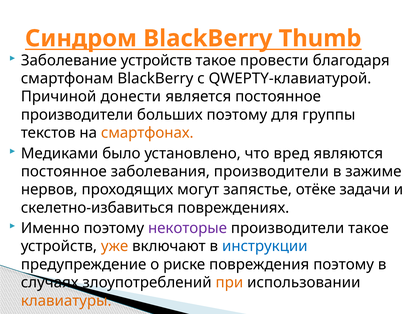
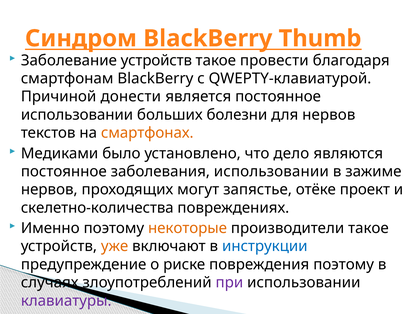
производители: производители -> использовании (77, 115)
больших поэтому: поэтому -> болезни (237, 115)
для группы: группы -> нервов (329, 115)
вред: вред -> дело (291, 153)
заболевания производители: производители -> использовании (271, 171)
задачи: задачи -> проект (365, 189)
скелетно-избавиться: скелетно-избавиться -> скелетно-количества (97, 207)
некоторые colour: purple -> orange (188, 228)
при colour: orange -> purple (229, 282)
клавиатуры colour: orange -> purple (66, 300)
